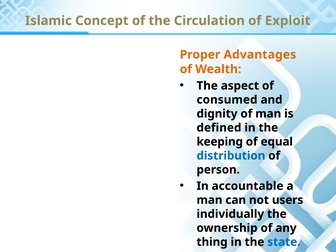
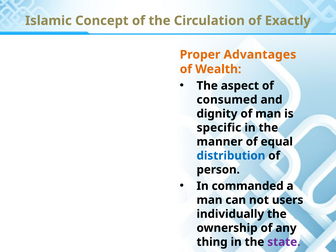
Exploit: Exploit -> Exactly (288, 21)
defined: defined -> specific (219, 128)
keeping: keeping -> manner (220, 142)
accountable: accountable -> commanded (248, 186)
state colour: blue -> purple (284, 242)
